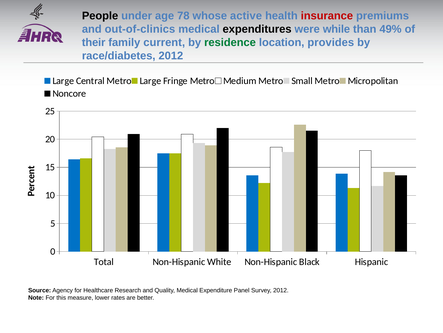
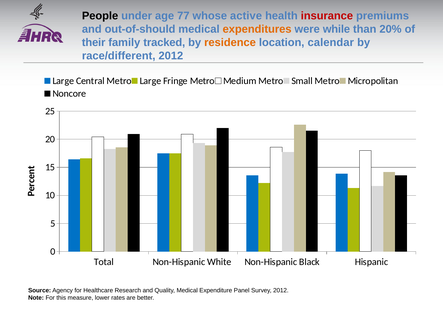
78: 78 -> 77 (183, 16)
out-of-clinics: out-of-clinics -> out-of-should (140, 29)
expenditures colour: black -> orange (257, 29)
49%: 49% -> 20% (391, 29)
current: current -> tracked (164, 42)
residence colour: green -> orange (230, 42)
provides: provides -> calendar (331, 42)
race/diabetes: race/diabetes -> race/different (119, 56)
